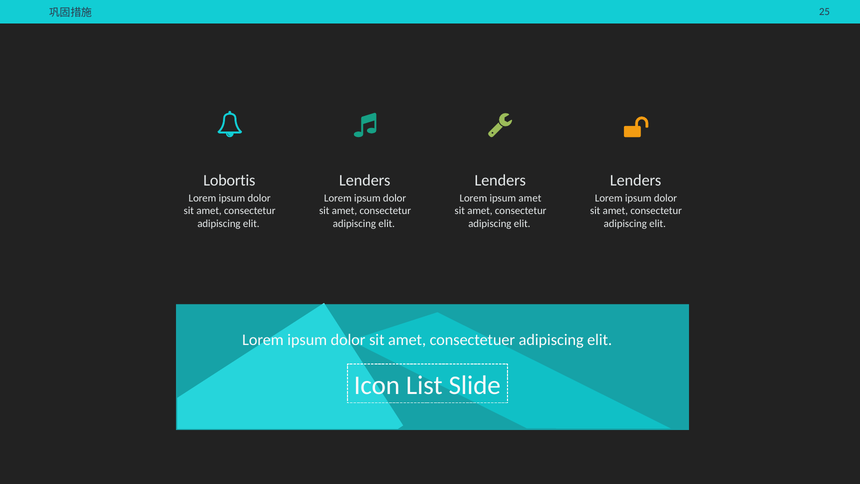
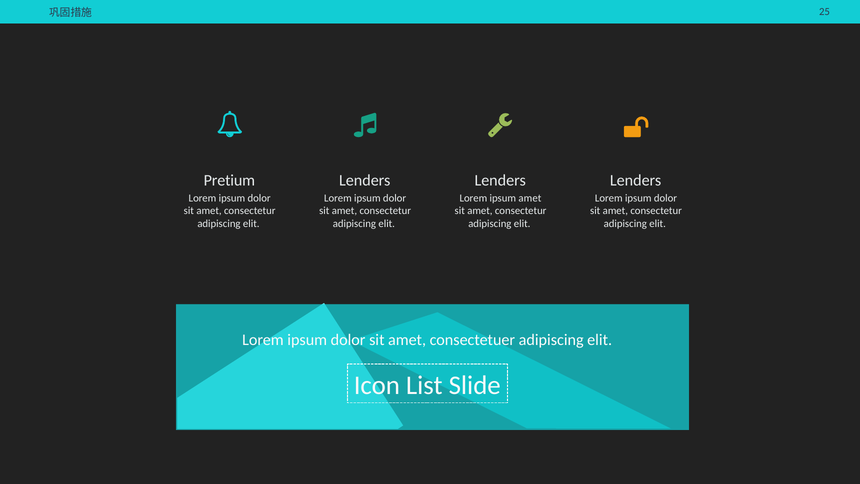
Lobortis: Lobortis -> Pretium (229, 180)
